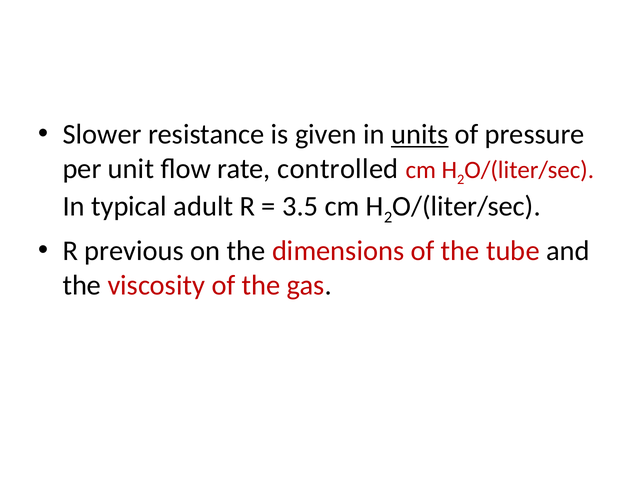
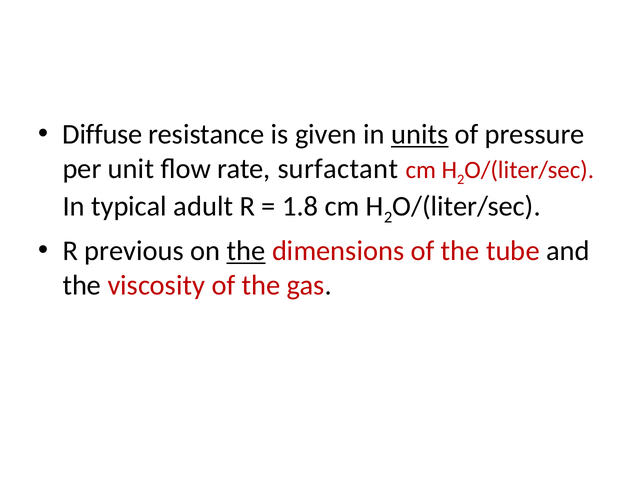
Slower: Slower -> Diffuse (102, 134)
controlled: controlled -> surfactant (338, 169)
3.5: 3.5 -> 1.8 (300, 206)
the underline: none -> present (246, 251)
